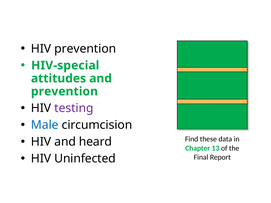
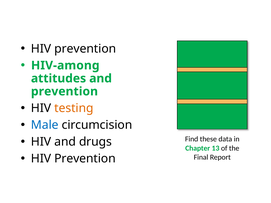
HIV-special: HIV-special -> HIV-among (65, 66)
testing colour: purple -> orange (74, 108)
heard: heard -> drugs (95, 142)
Uninfected: Uninfected -> Prevention (85, 159)
